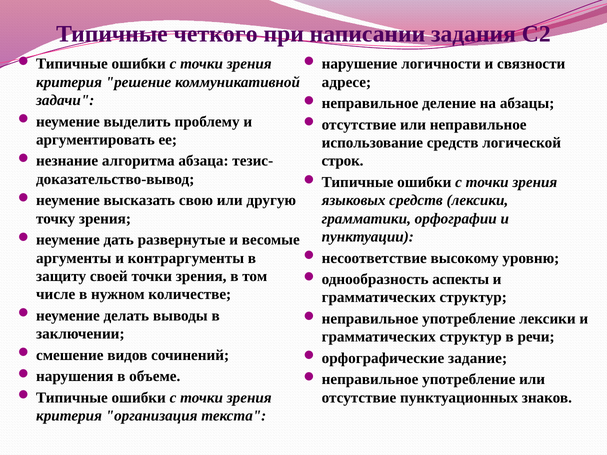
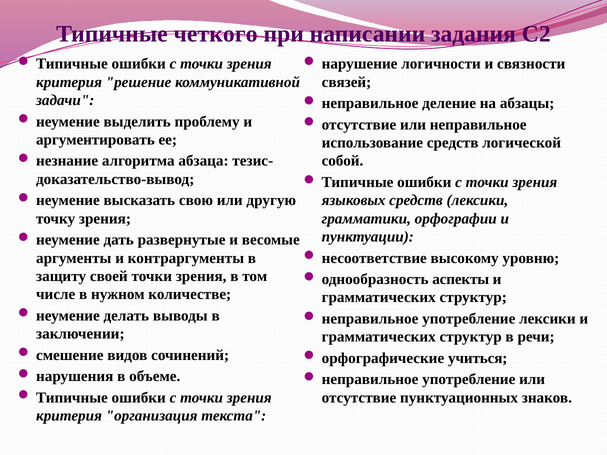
адресе: адресе -> связей (346, 82)
строк: строк -> собой (343, 161)
задание: задание -> учиться (478, 358)
